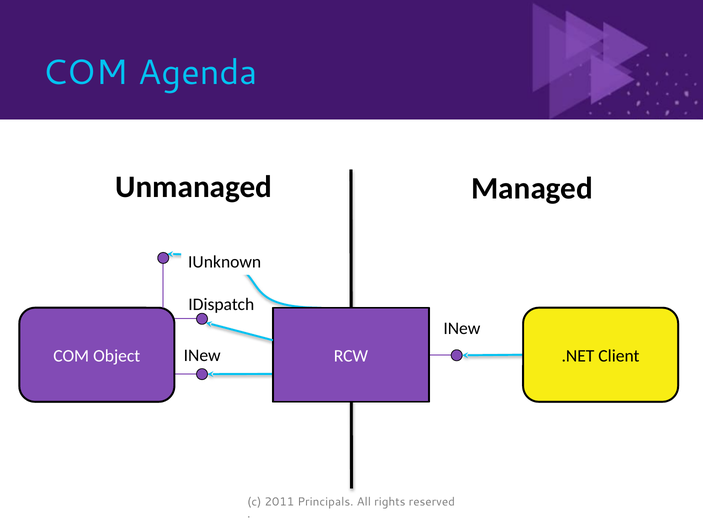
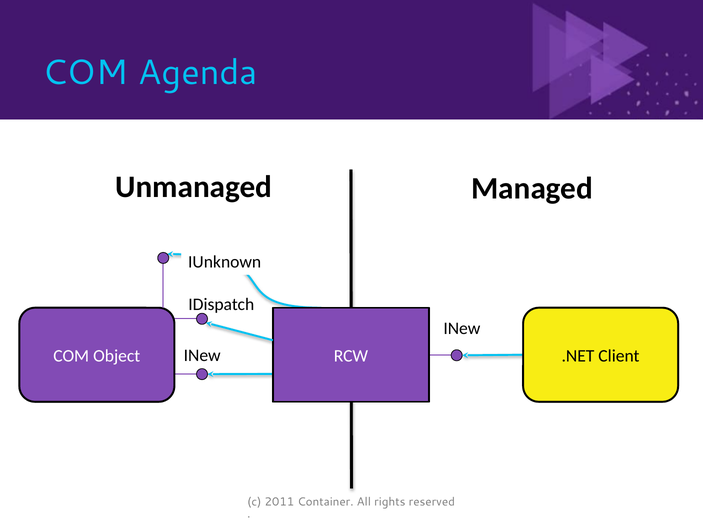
Principals: Principals -> Container (325, 502)
